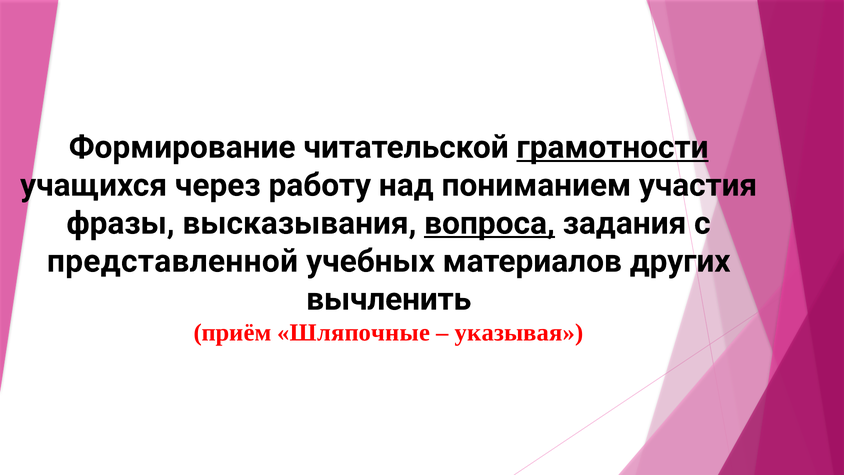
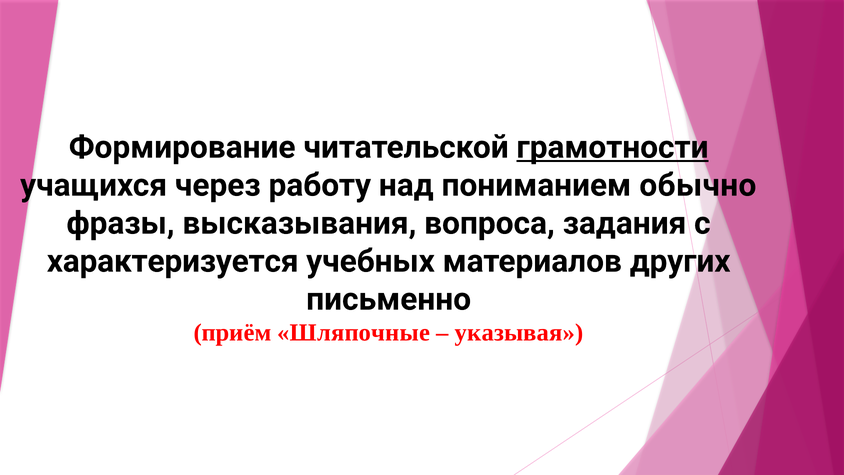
участия: участия -> обычно (698, 185)
вопроса underline: present -> none (489, 223)
представленной: представленной -> характеризуется (173, 261)
вычленить: вычленить -> письменно (389, 299)
